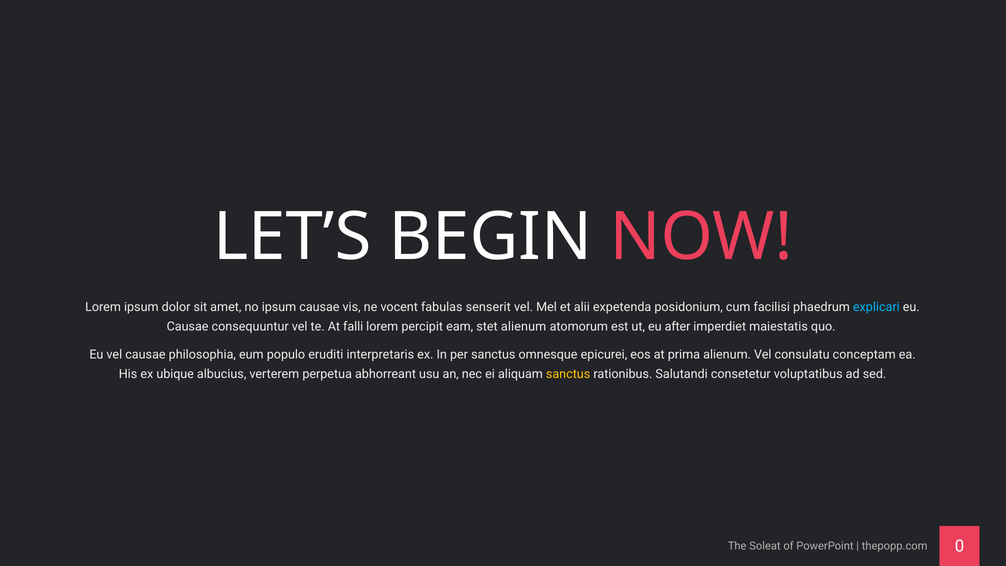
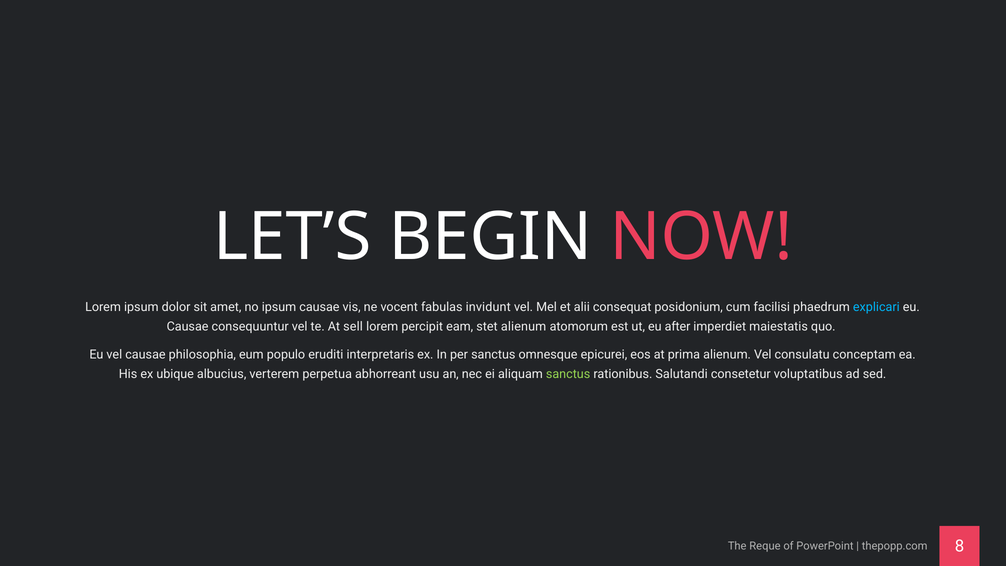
senserit: senserit -> invidunt (488, 307)
expetenda: expetenda -> consequat (622, 307)
falli: falli -> sell (353, 326)
sanctus colour: yellow -> light green (568, 374)
Soleat: Soleat -> Reque (765, 546)
0: 0 -> 8 (960, 546)
